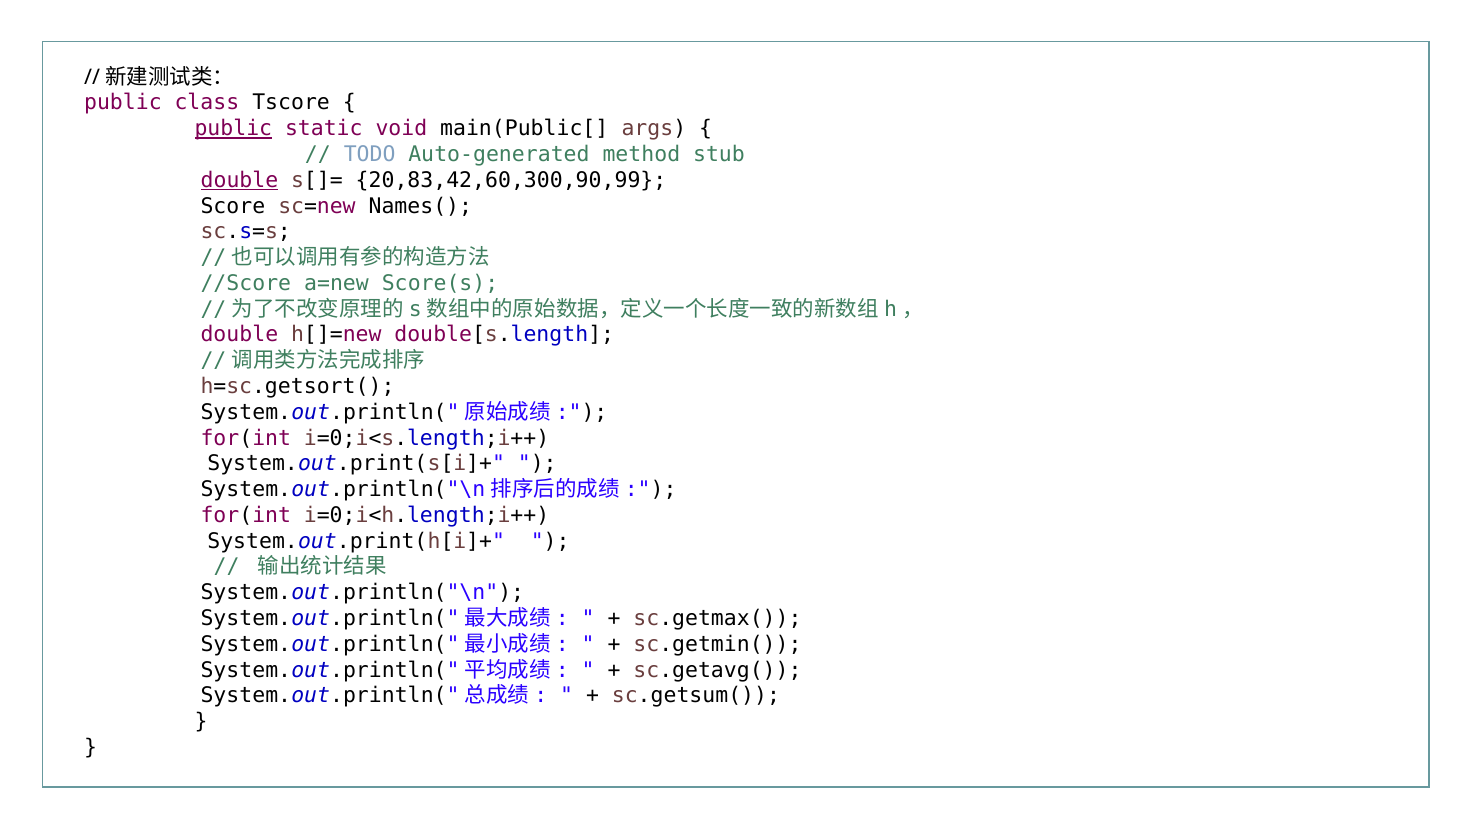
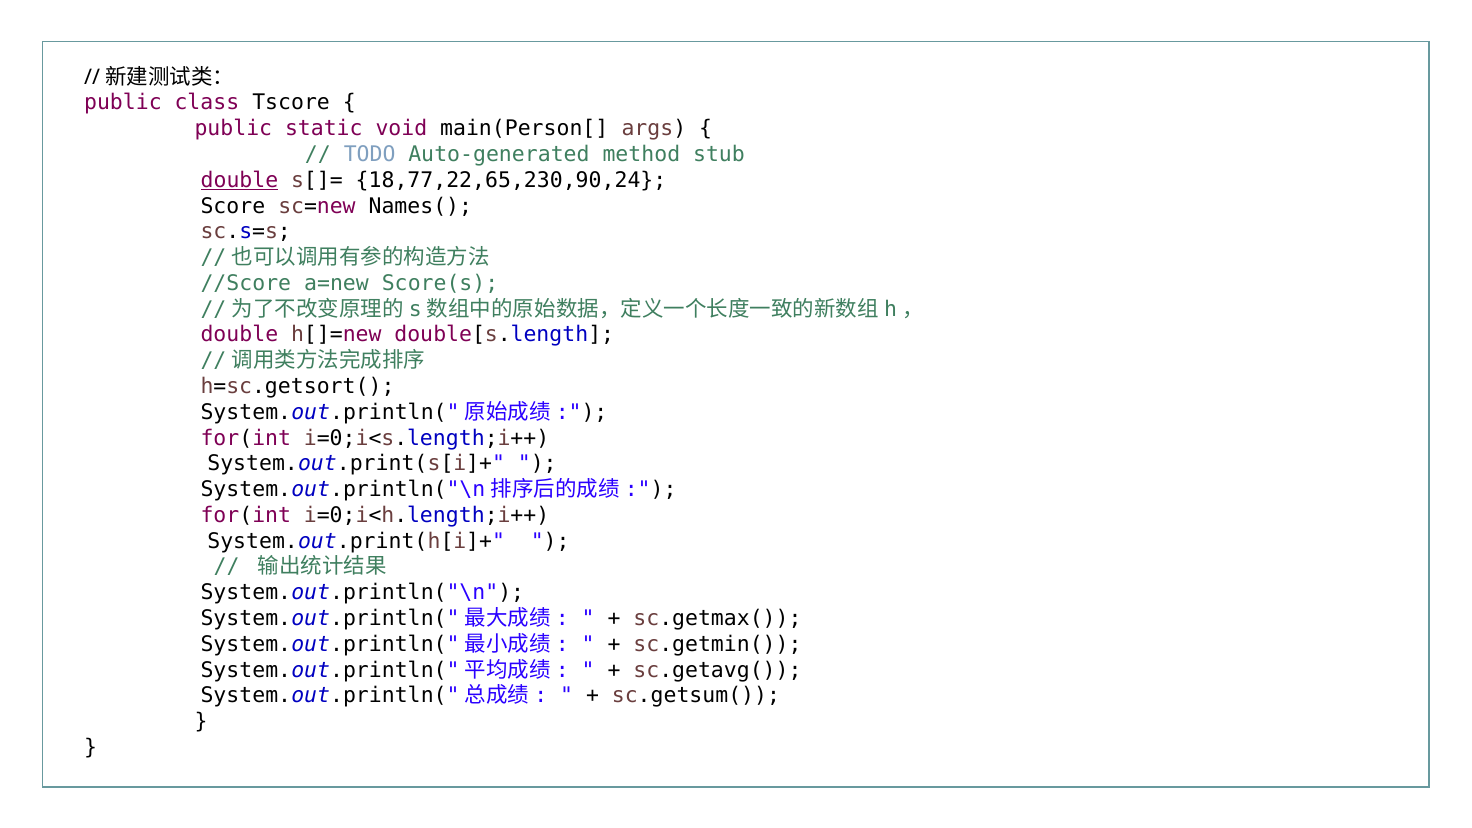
public underline: present -> none (233, 129)
main(Public[: main(Public[ -> main(Person[ (524, 129)
20,83,42,60,300,90,99: 20,83,42,60,300,90,99 -> 18,77,22,65,230,90,24 (511, 180)
